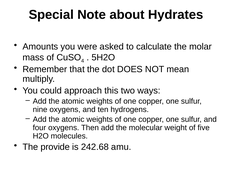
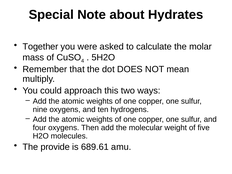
Amounts: Amounts -> Together (40, 47)
242.68: 242.68 -> 689.61 (95, 147)
